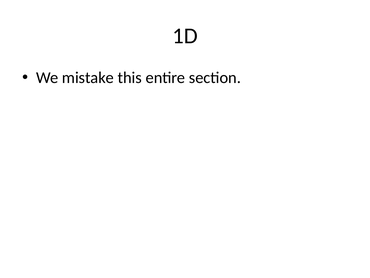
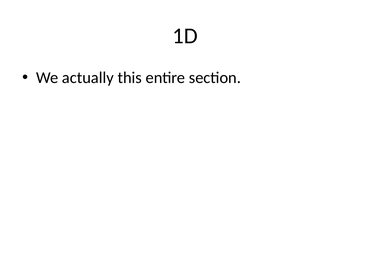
mistake: mistake -> actually (88, 78)
